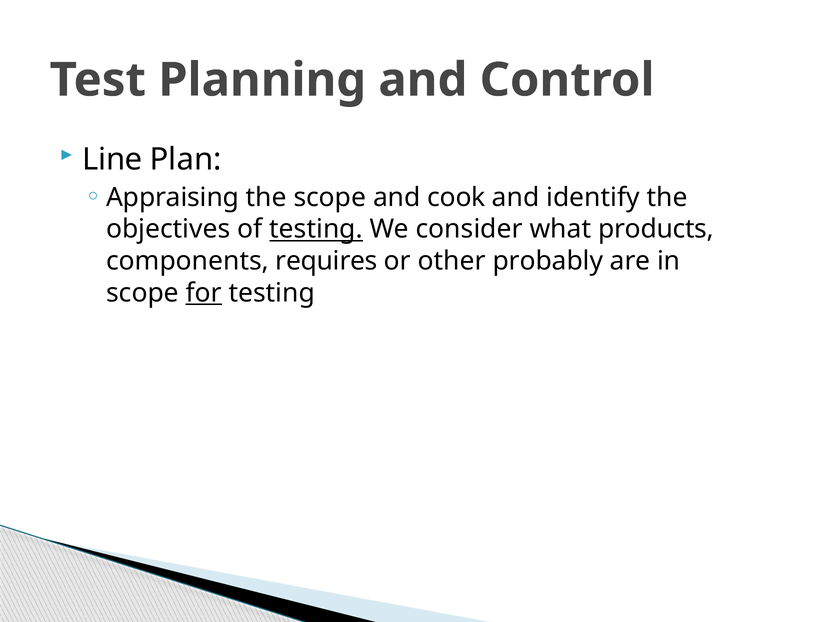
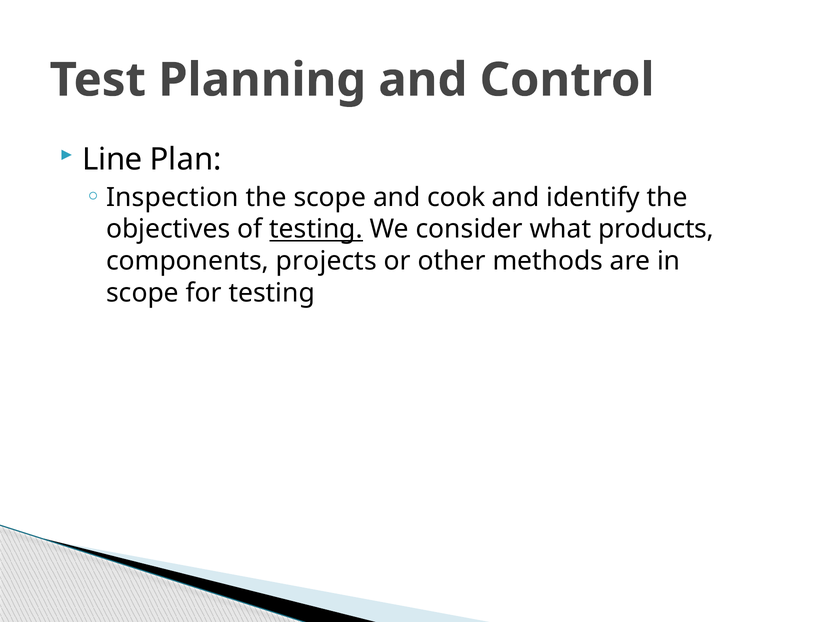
Appraising: Appraising -> Inspection (172, 197)
requires: requires -> projects (326, 261)
probably: probably -> methods (548, 261)
for underline: present -> none (204, 293)
